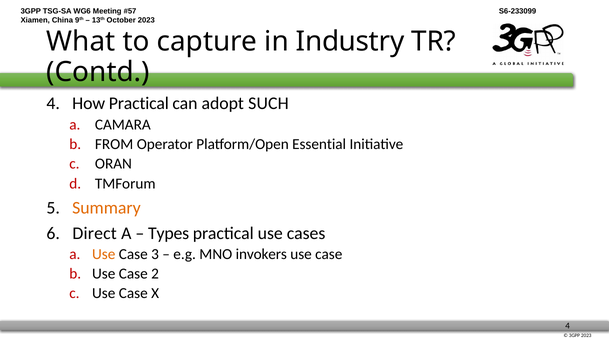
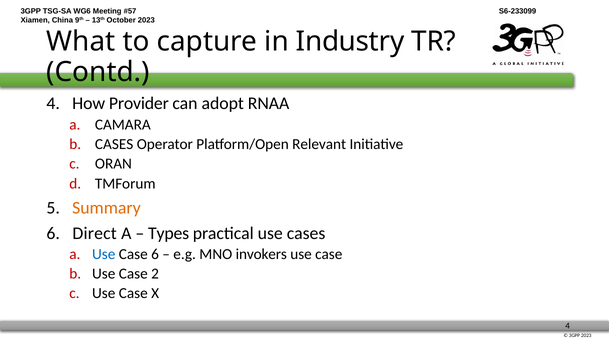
How Practical: Practical -> Provider (139, 103)
SUCH: SUCH -> RNAA (269, 103)
FROM: FROM -> CASES (114, 144)
Essential: Essential -> Relevant (319, 144)
Use colour: orange -> blue (104, 254)
Case 3: 3 -> 6 (155, 254)
